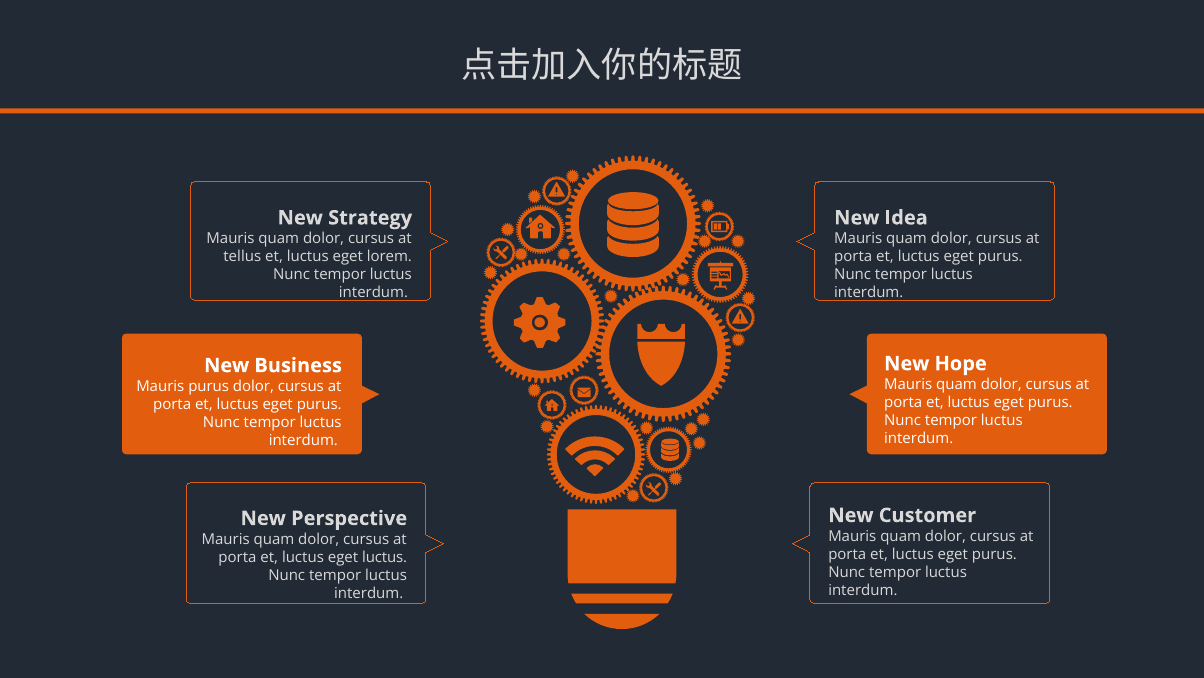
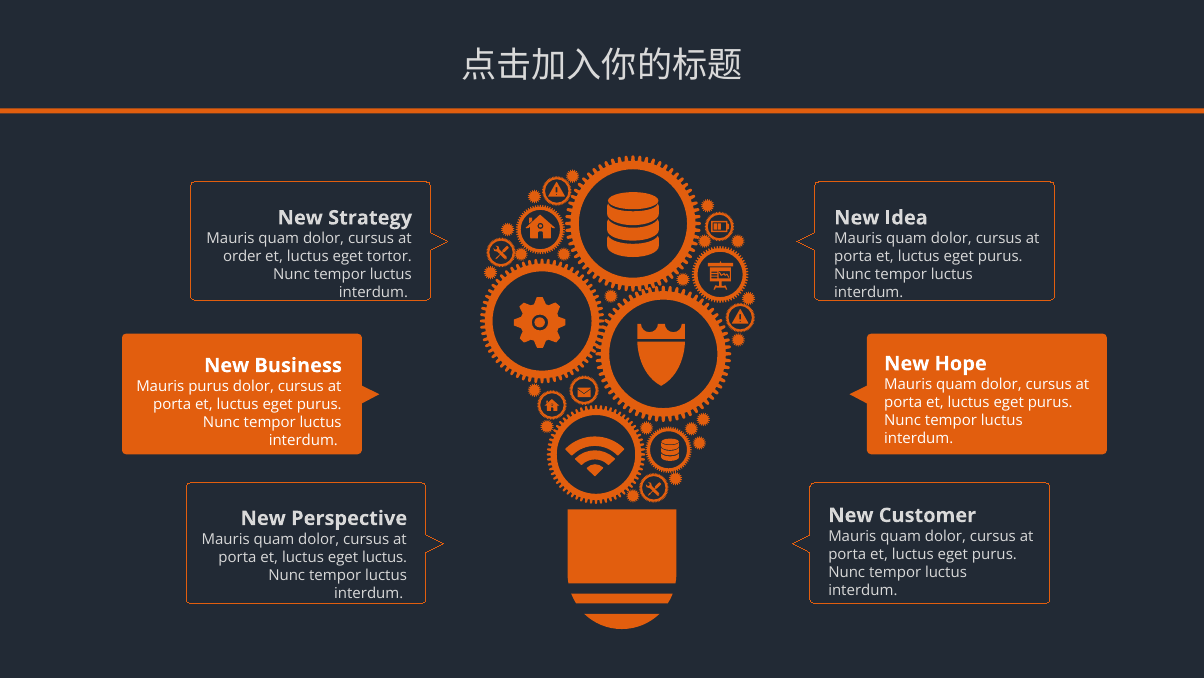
tellus: tellus -> order (242, 256)
lorem: lorem -> tortor (389, 256)
